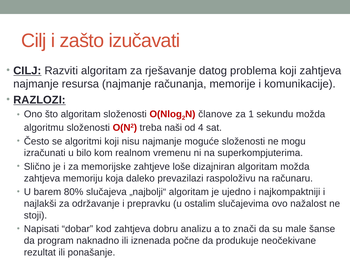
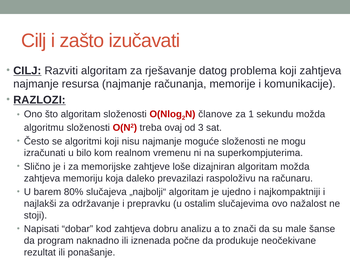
naši: naši -> ovaj (173, 127)
4: 4 -> 3 (201, 127)
